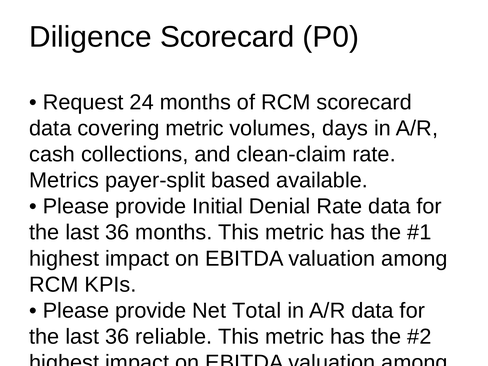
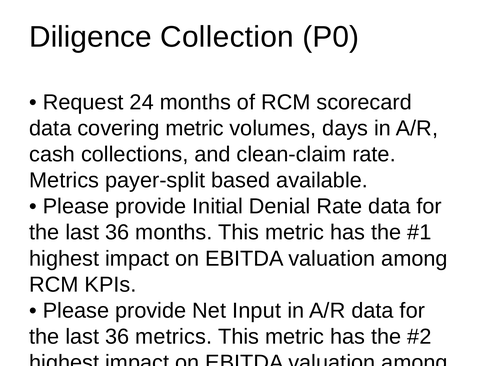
Diligence Scorecard: Scorecard -> Collection (227, 37)
Total: Total -> Input (257, 311)
36 reliable: reliable -> metrics (174, 337)
